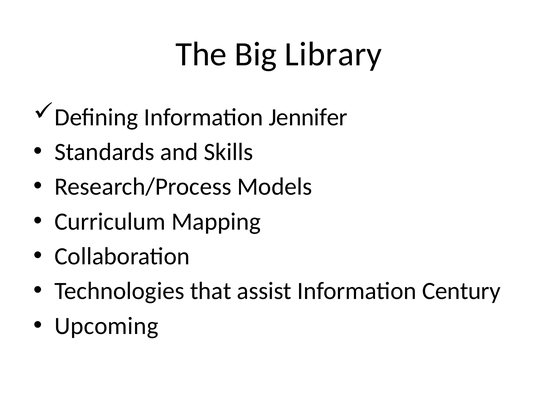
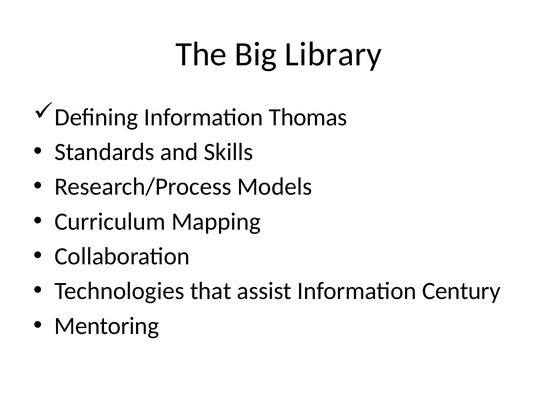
Jennifer: Jennifer -> Thomas (308, 117)
Upcoming: Upcoming -> Mentoring (107, 325)
